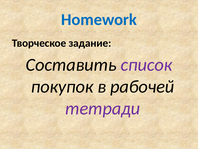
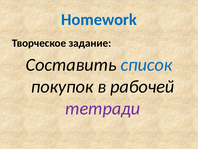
список colour: purple -> blue (146, 65)
